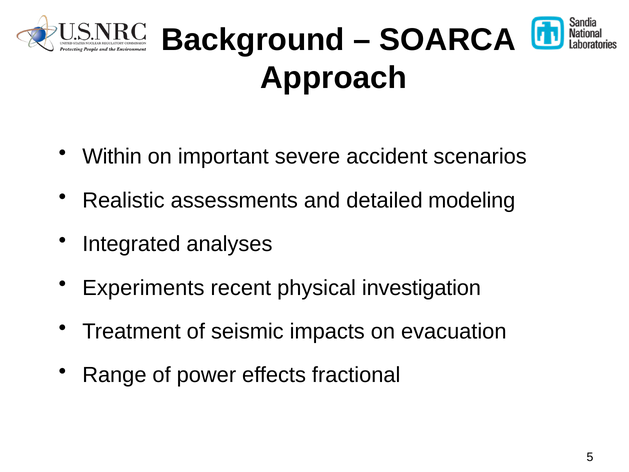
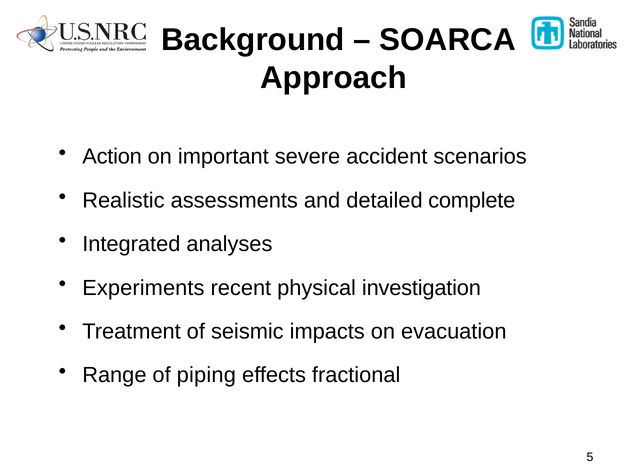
Within: Within -> Action (112, 157)
modeling: modeling -> complete (472, 200)
power: power -> piping (206, 375)
